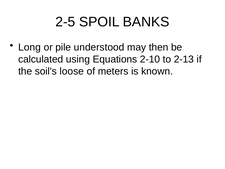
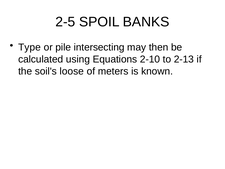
Long: Long -> Type (30, 47)
understood: understood -> intersecting (99, 47)
